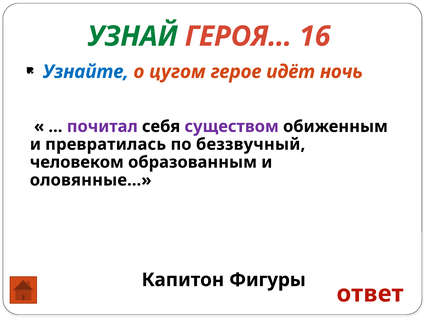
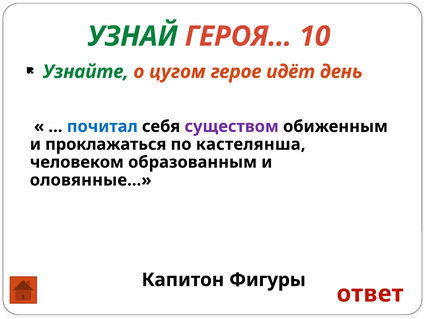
16: 16 -> 10 (315, 36)
Узнайте colour: blue -> green (86, 72)
ночь: ночь -> день (341, 72)
почитал colour: purple -> blue (102, 126)
превратилась: превратилась -> проклажаться (106, 144)
беззвучный: беззвучный -> кастелянша (251, 144)
